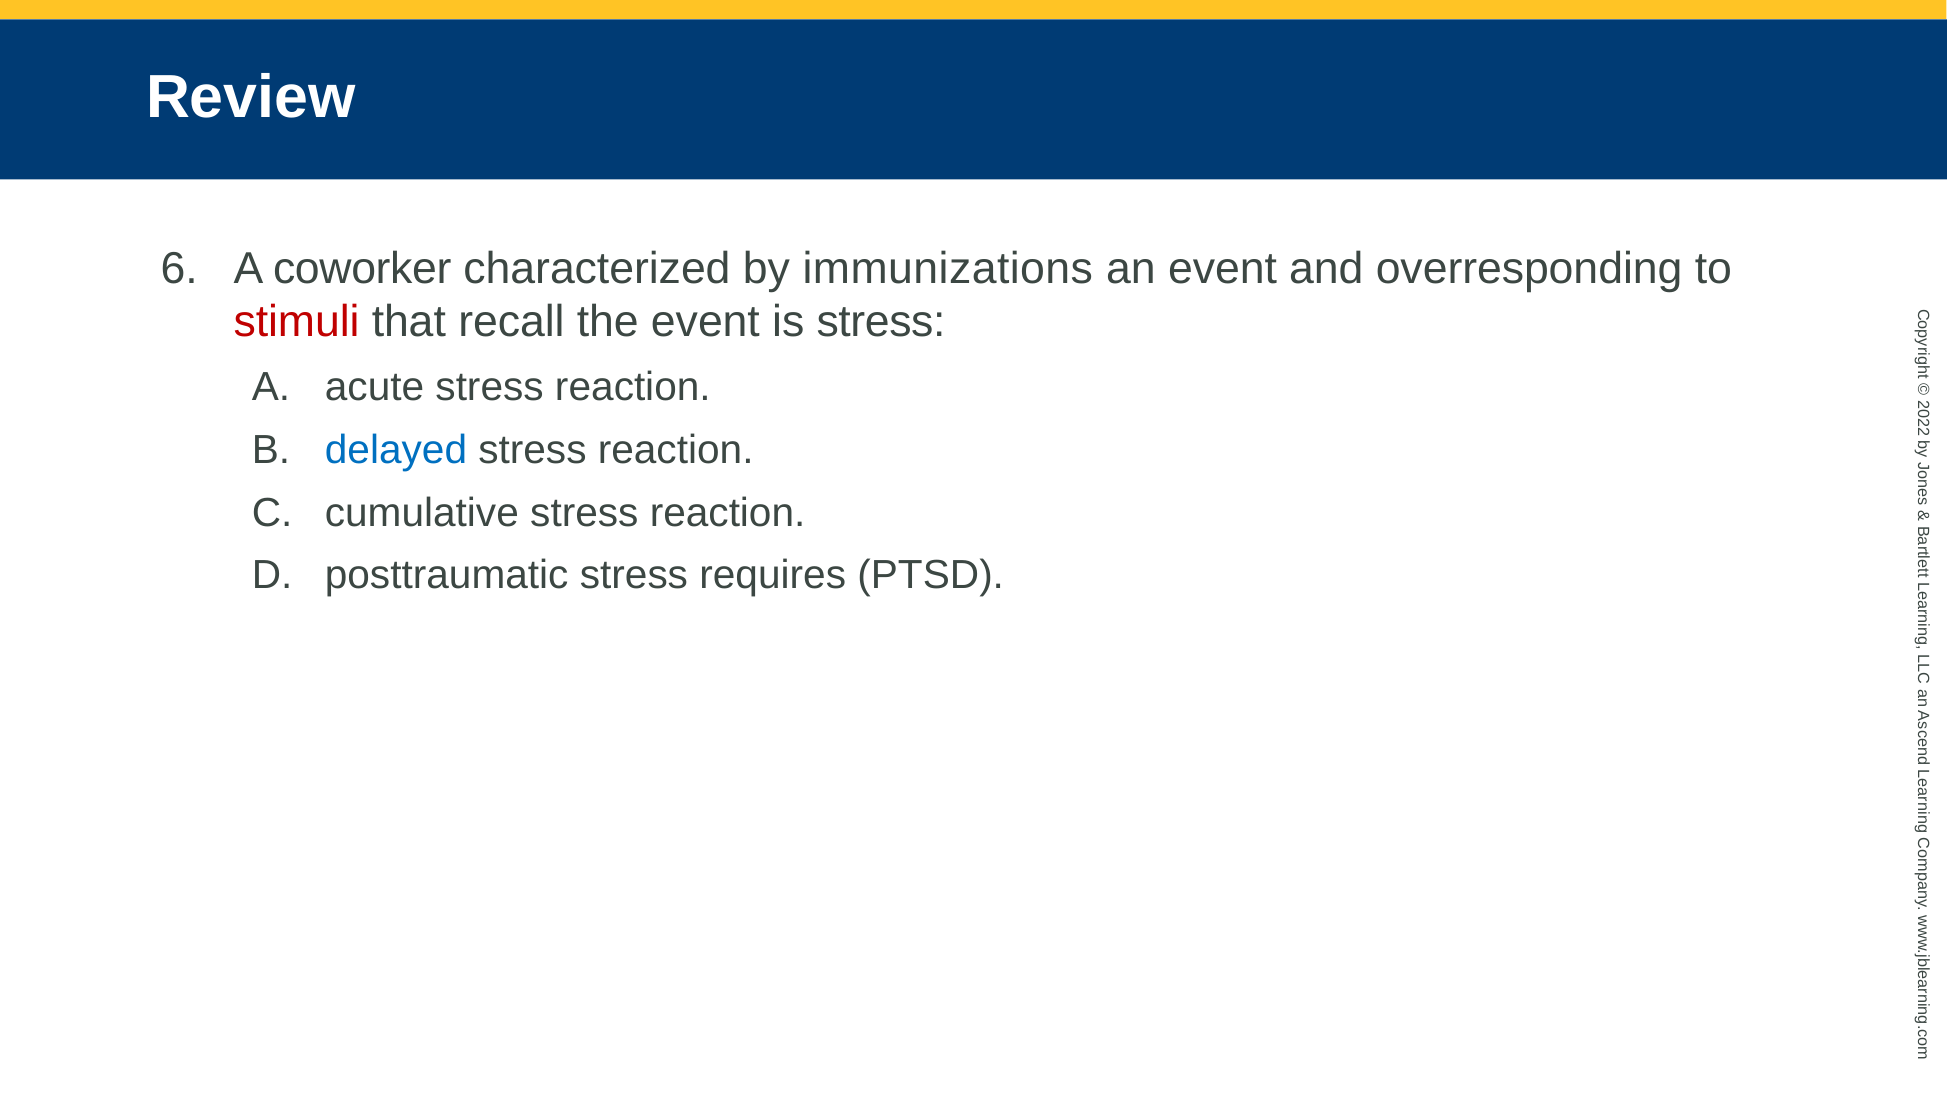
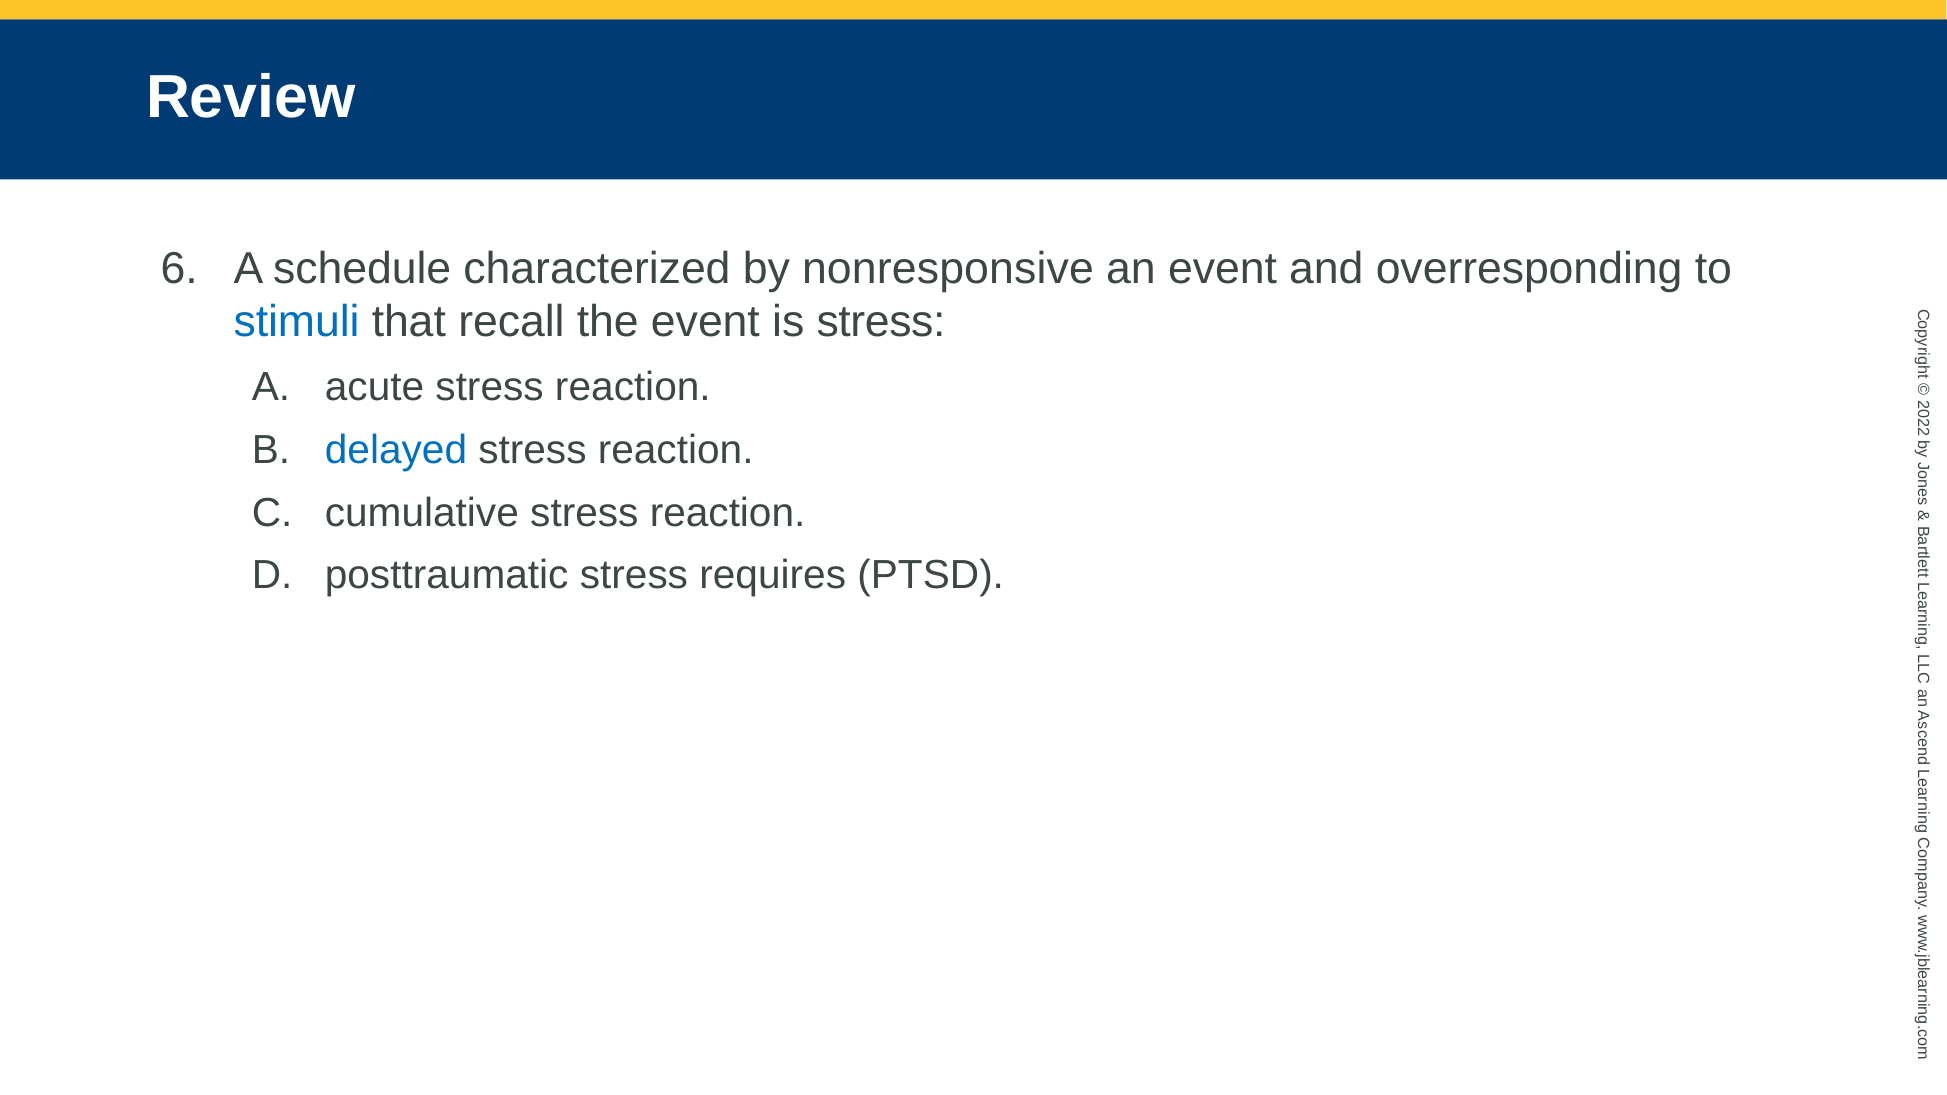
coworker: coworker -> schedule (362, 268)
immunizations: immunizations -> nonresponsive (948, 268)
stimuli colour: red -> blue (297, 322)
